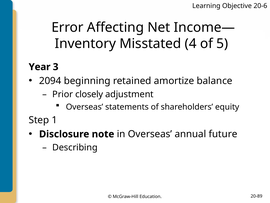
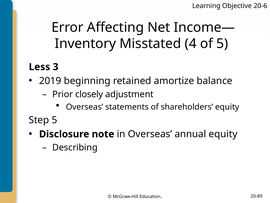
Year: Year -> Less (39, 67)
2094: 2094 -> 2019 (50, 81)
Step 1: 1 -> 5 (54, 120)
annual future: future -> equity (223, 134)
